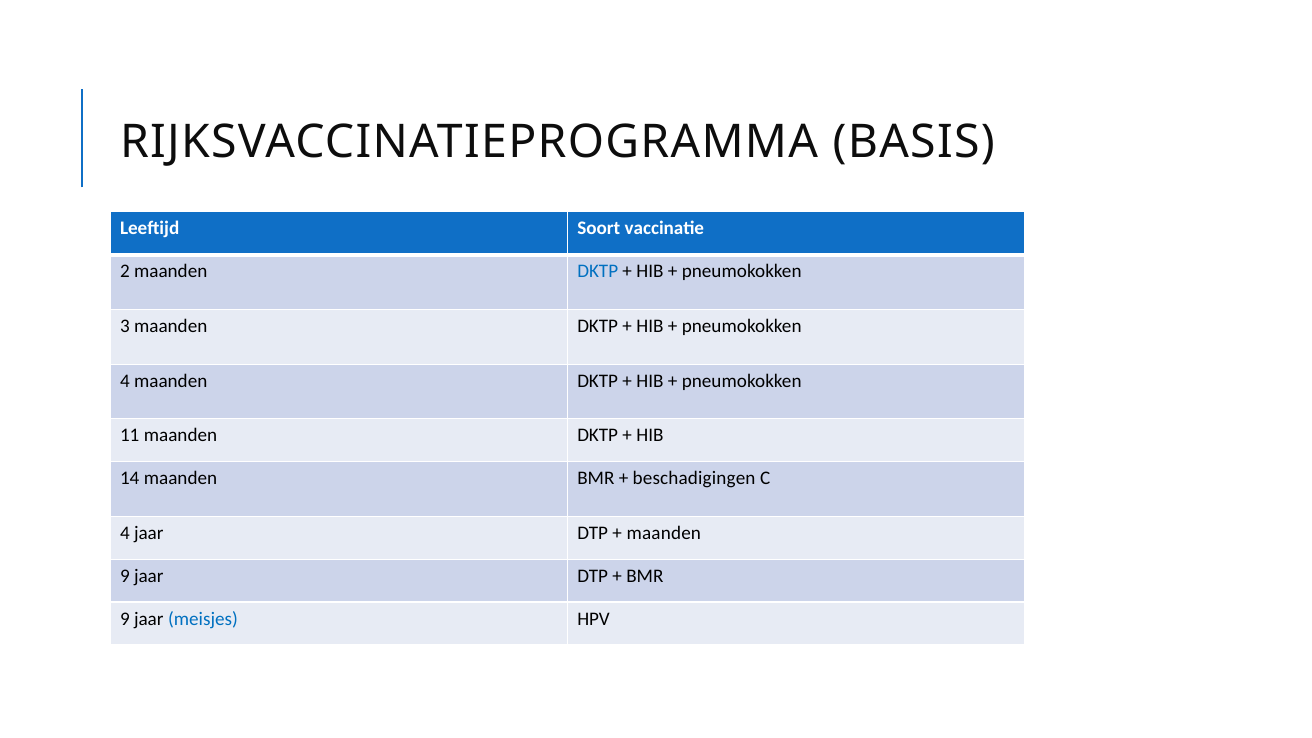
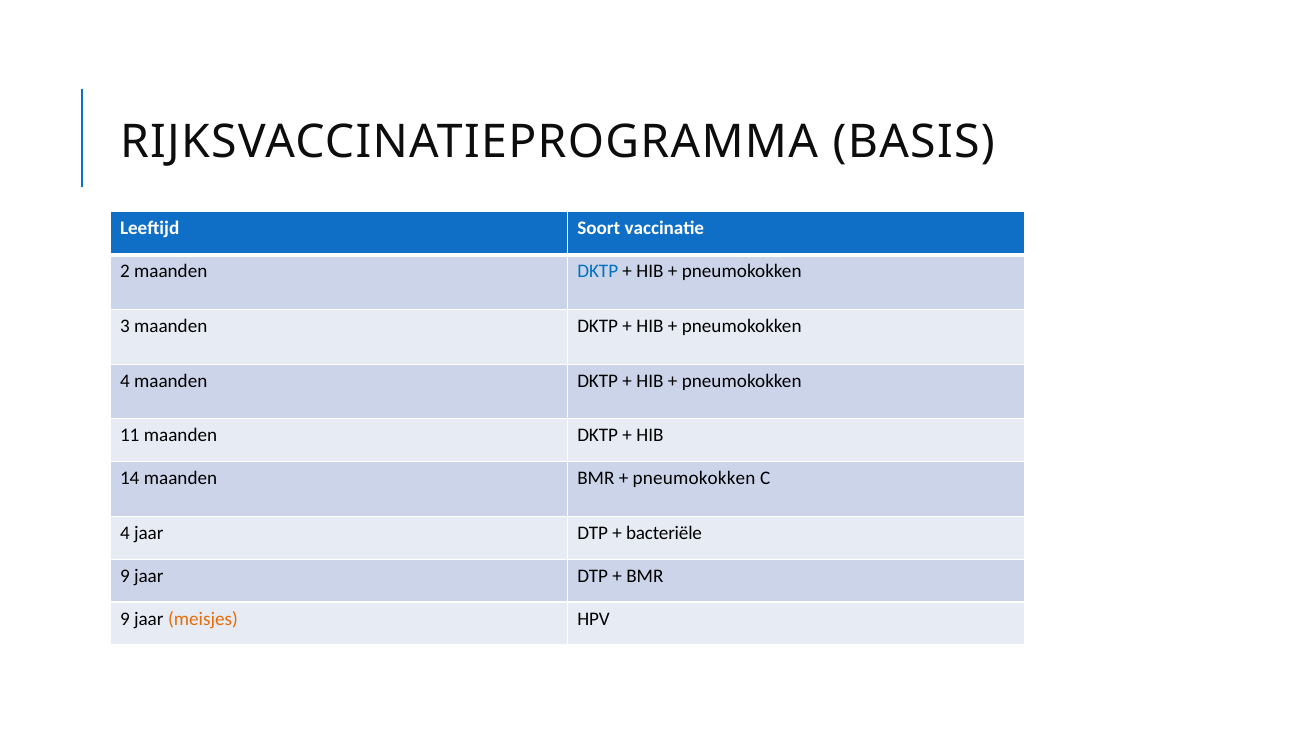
beschadigingen: beschadigingen -> pneumokokken (694, 478)
maanden: maanden -> bacteriële (664, 533)
meisjes colour: blue -> orange (203, 619)
